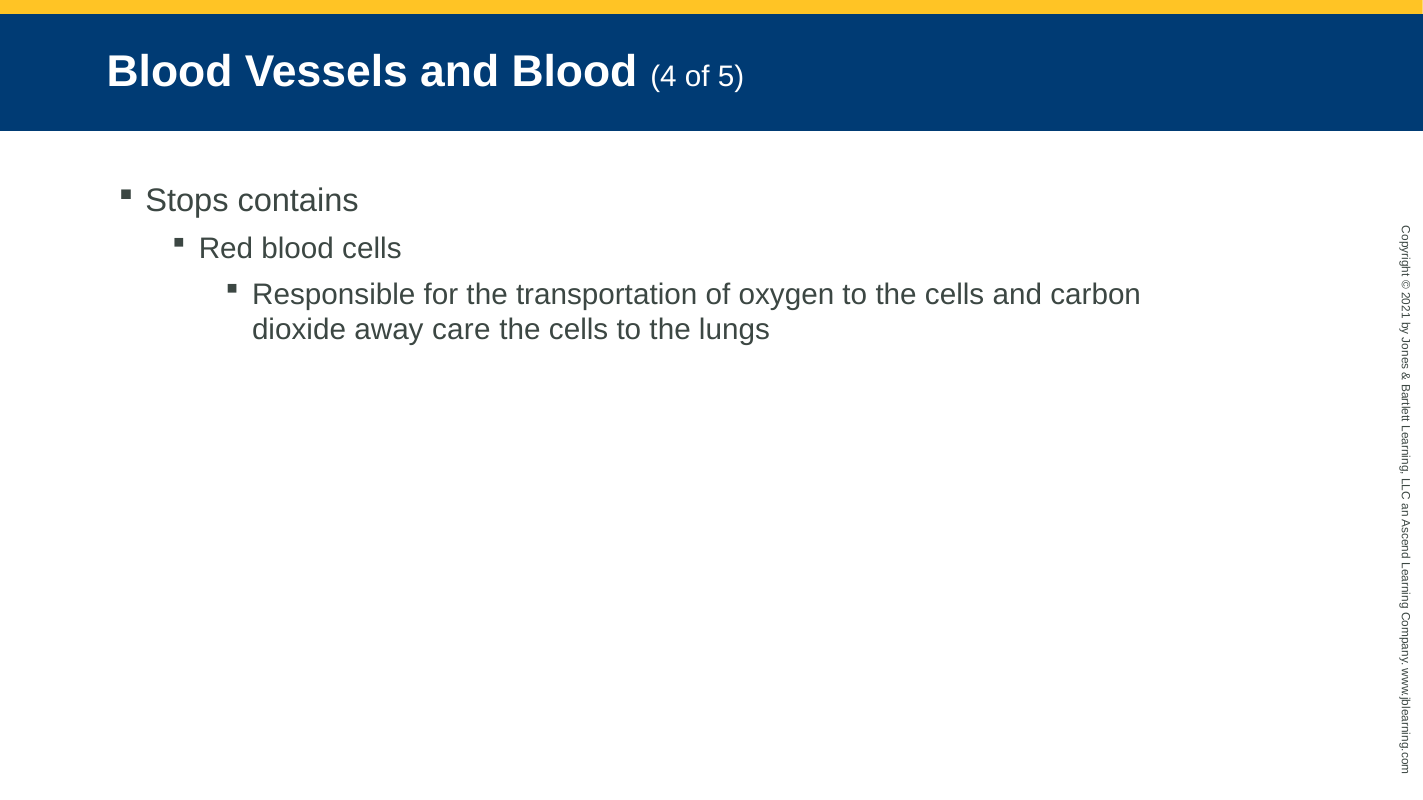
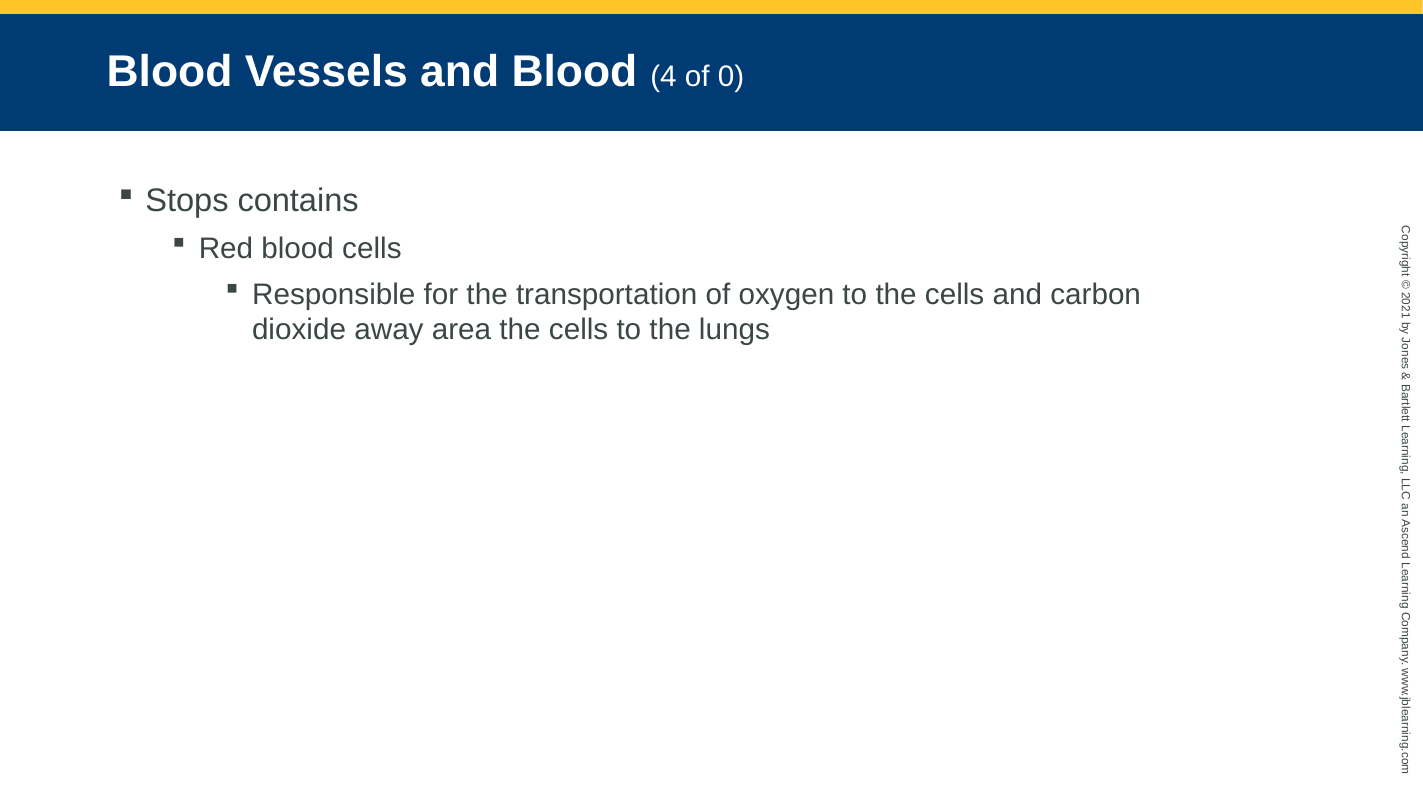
of 5: 5 -> 0 (731, 76)
care: care -> area (461, 330)
